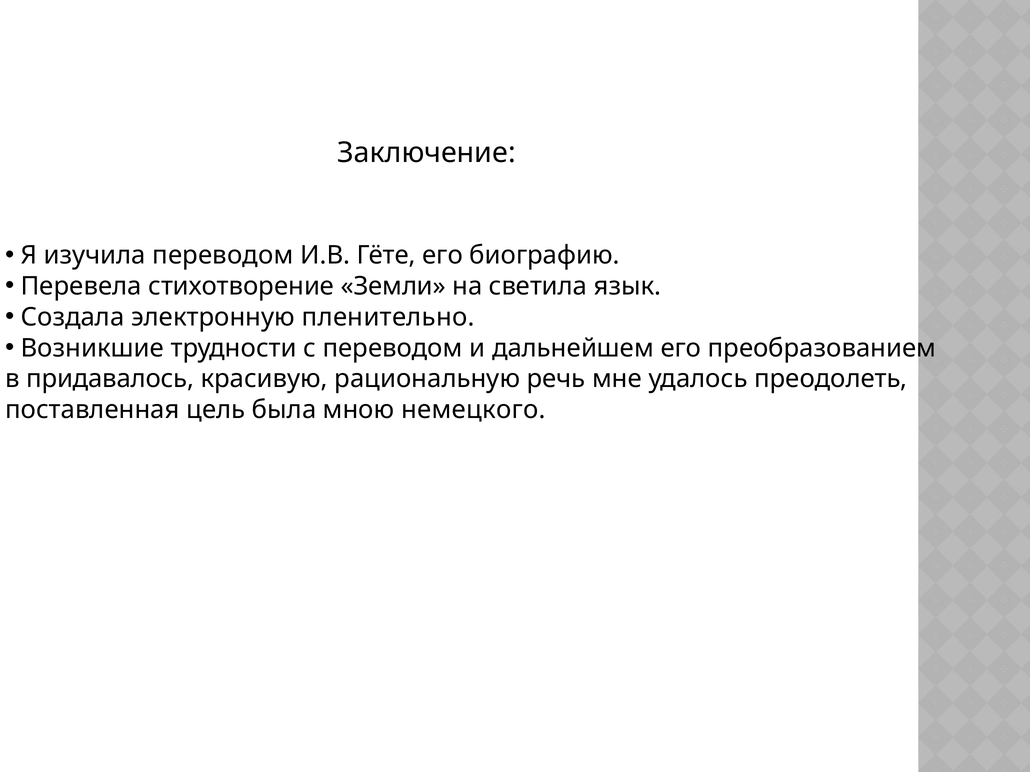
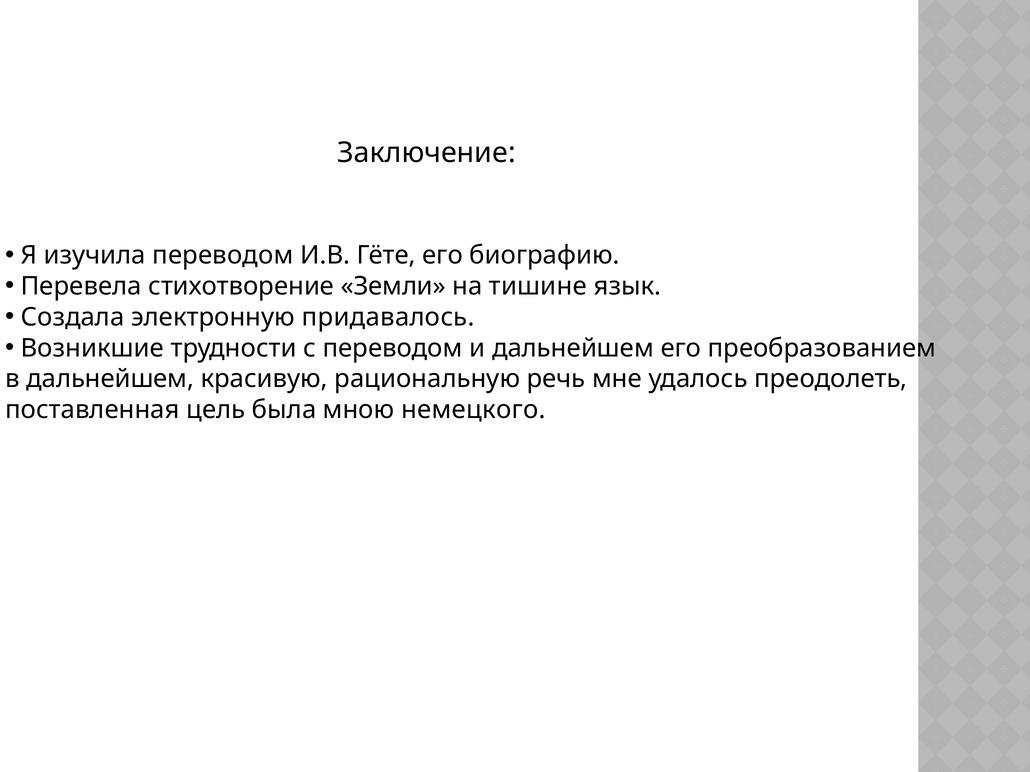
светила: светила -> тишине (538, 287)
пленительно: пленительно -> придавалось (388, 317)
в придавалось: придавалось -> дальнейшем (110, 379)
